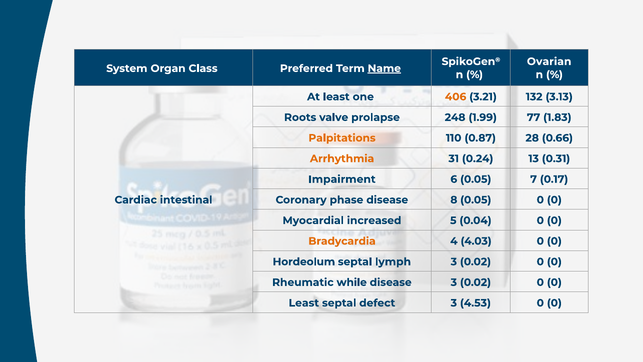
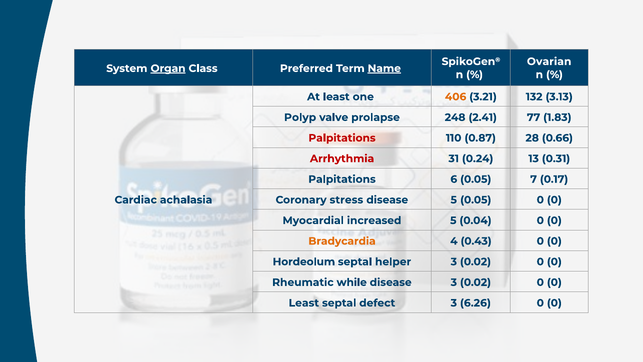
Organ underline: none -> present (168, 68)
Roots: Roots -> Polyp (300, 117)
1.99: 1.99 -> 2.41 (483, 117)
Palpitations colour: orange -> red (342, 138)
Arrhythmia colour: orange -> red (342, 159)
Impairment: Impairment -> Palpitations (342, 179)
intestinal: intestinal -> achalasia (186, 200)
phase: phase -> stress (346, 200)
disease 8: 8 -> 5 (454, 200)
4.03: 4.03 -> 0.43 (476, 241)
lymph: lymph -> helper (393, 262)
4.53: 4.53 -> 6.26 (475, 303)
